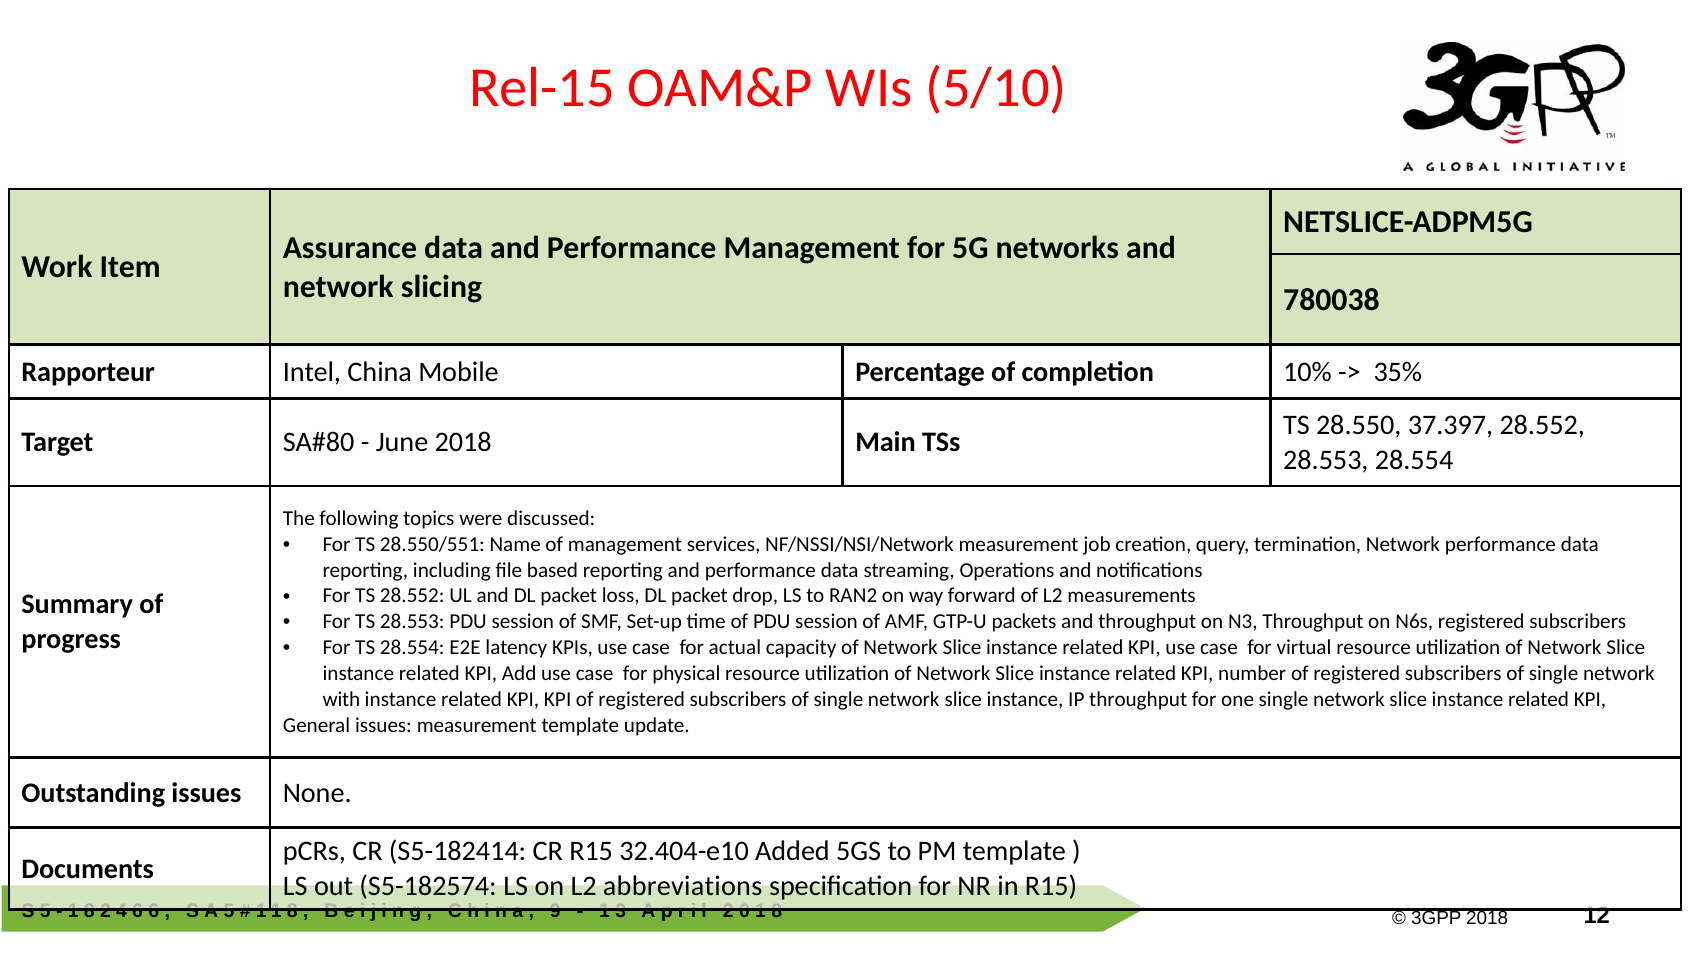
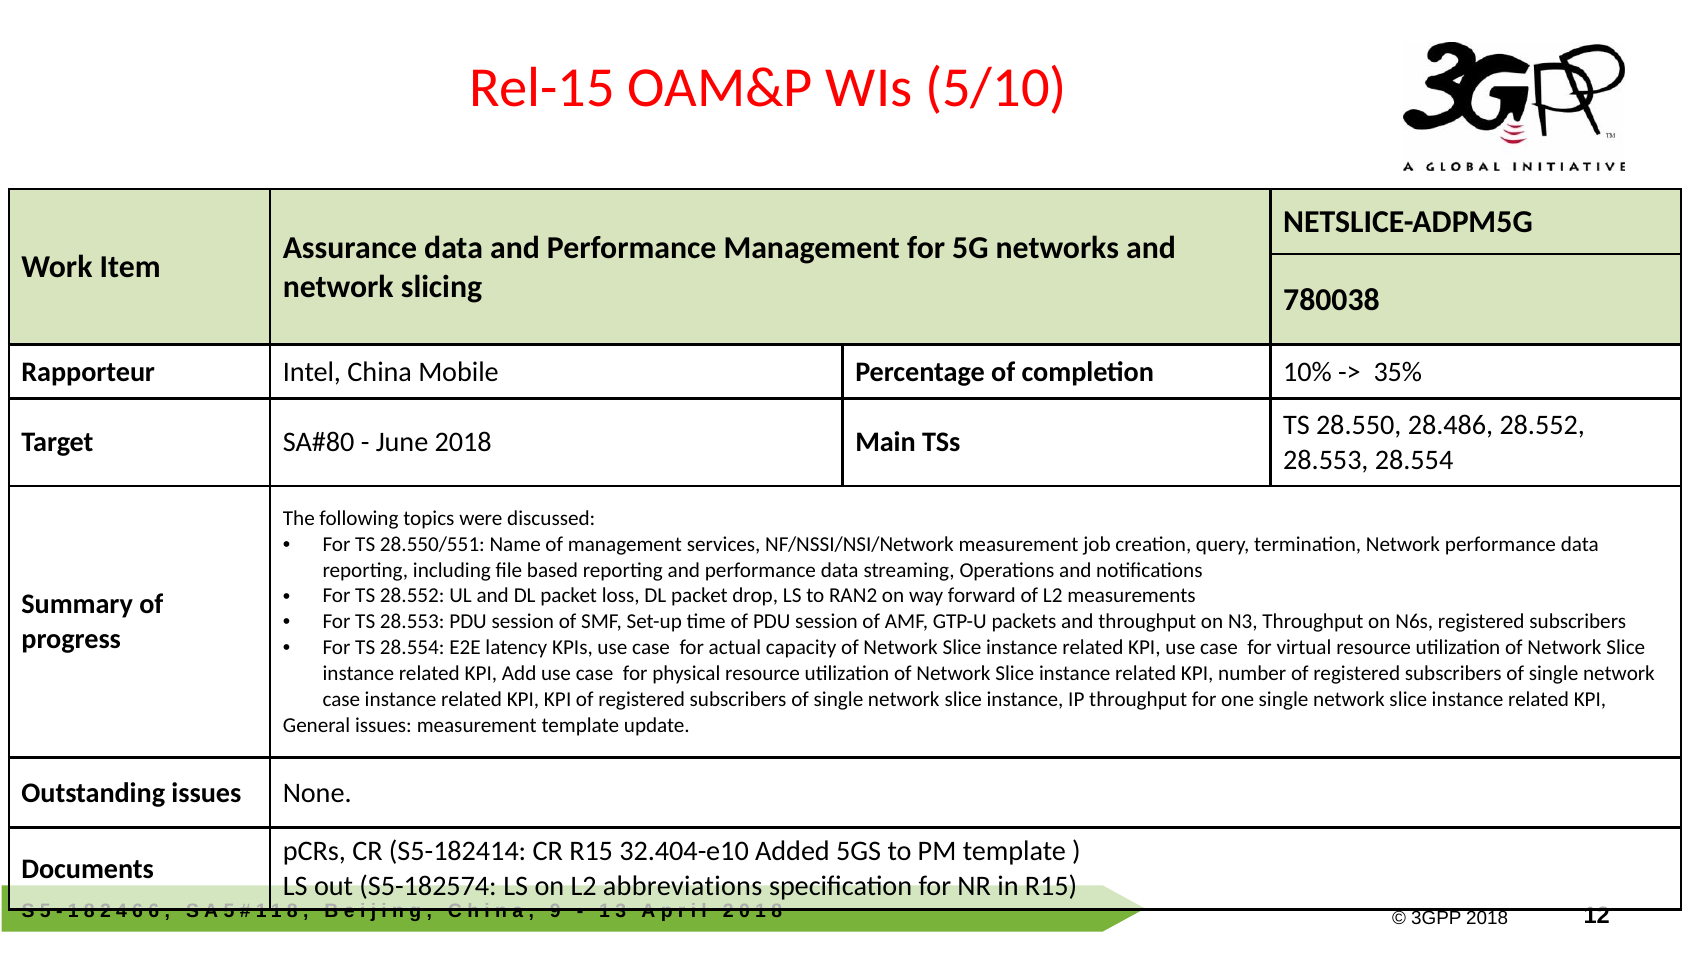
37.397: 37.397 -> 28.486 (1450, 425)
with: with -> case (341, 699)
